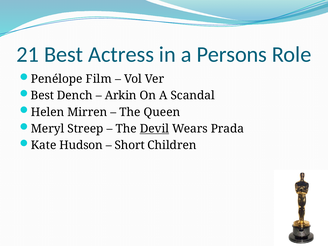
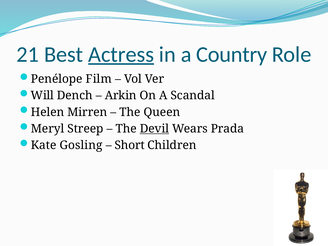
Actress underline: none -> present (121, 54)
Persons: Persons -> Country (232, 54)
Best: Best -> Will (42, 96)
Hudson: Hudson -> Gosling (81, 145)
